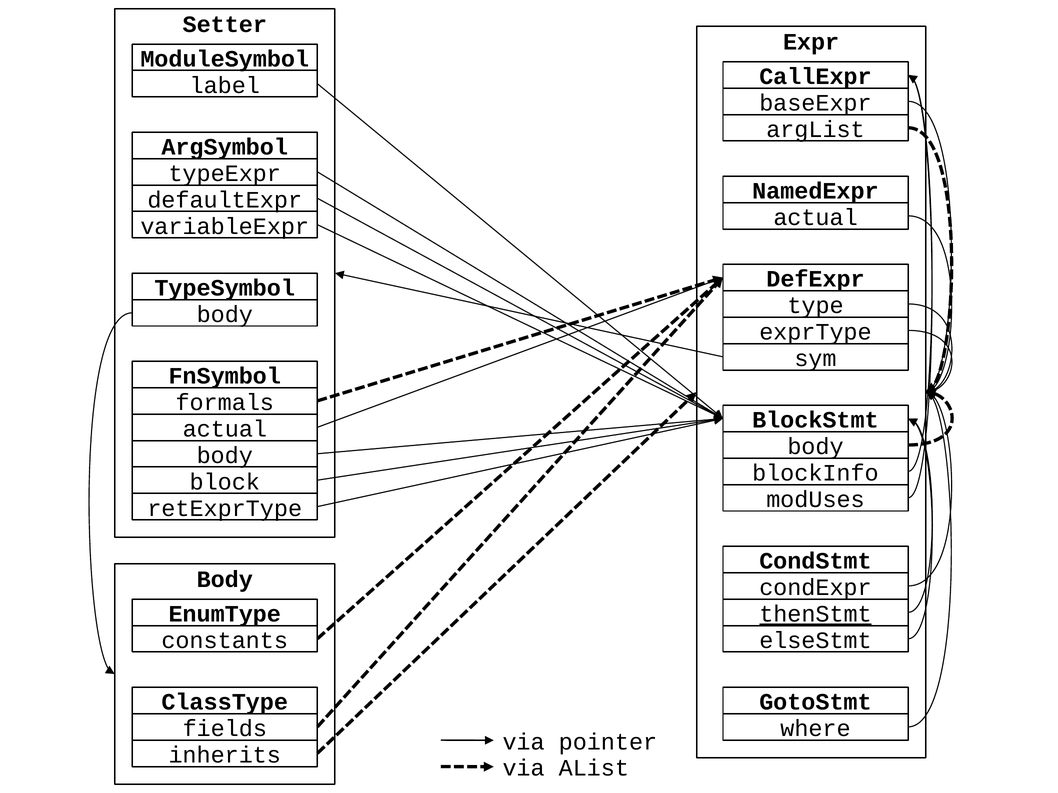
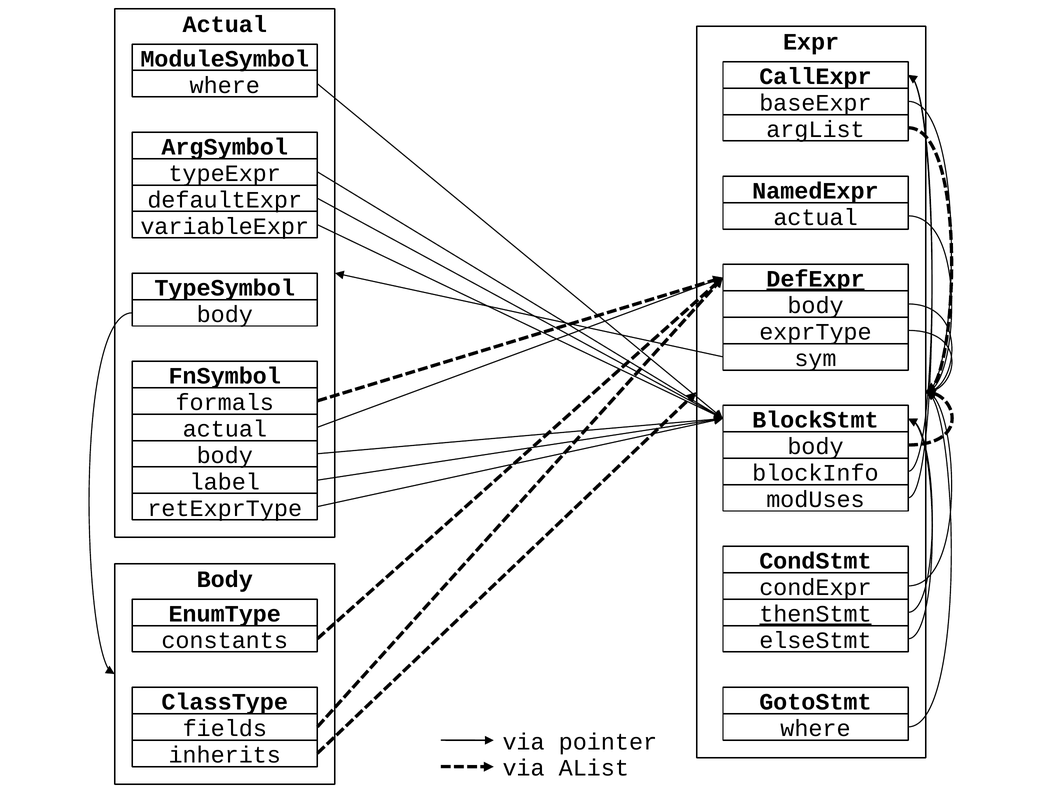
Setter: Setter -> Actual (225, 25)
label: label -> where (225, 85)
DefExpr underline: none -> present (816, 279)
type: type -> body (816, 306)
block: block -> label (225, 482)
